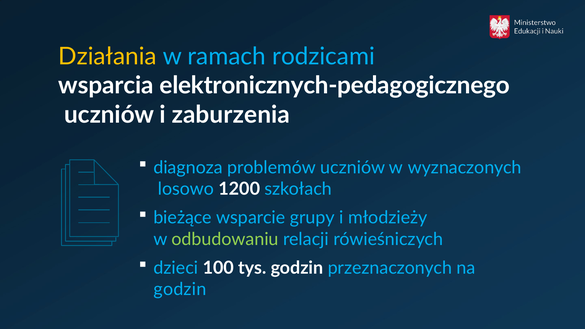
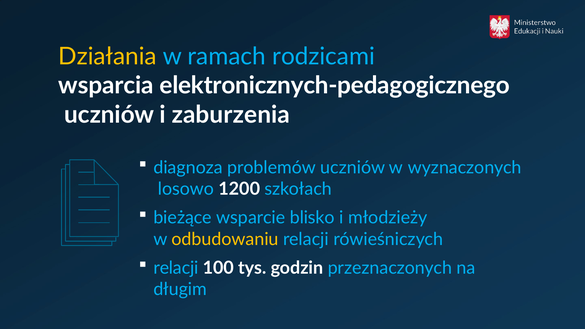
grupy: grupy -> blisko (312, 218)
odbudowaniu colour: light green -> yellow (225, 239)
dzieci: dzieci -> relacji (176, 268)
godzin: godzin -> długim (180, 289)
